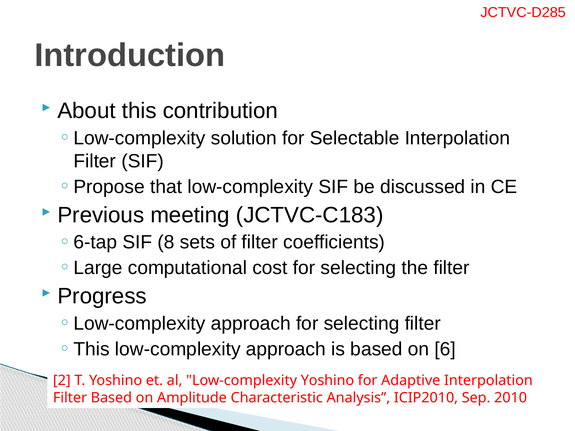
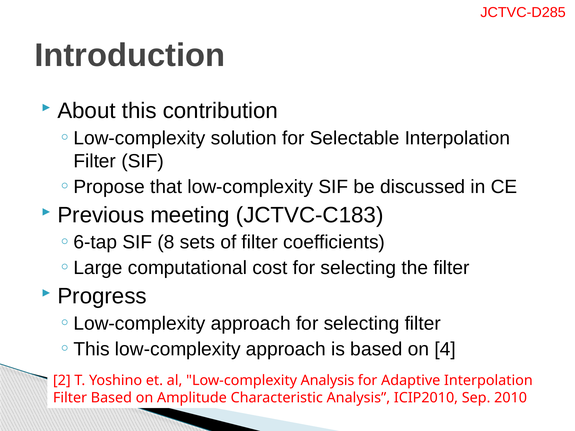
6: 6 -> 4 (445, 349)
Low-complexity Yoshino: Yoshino -> Analysis (327, 381)
